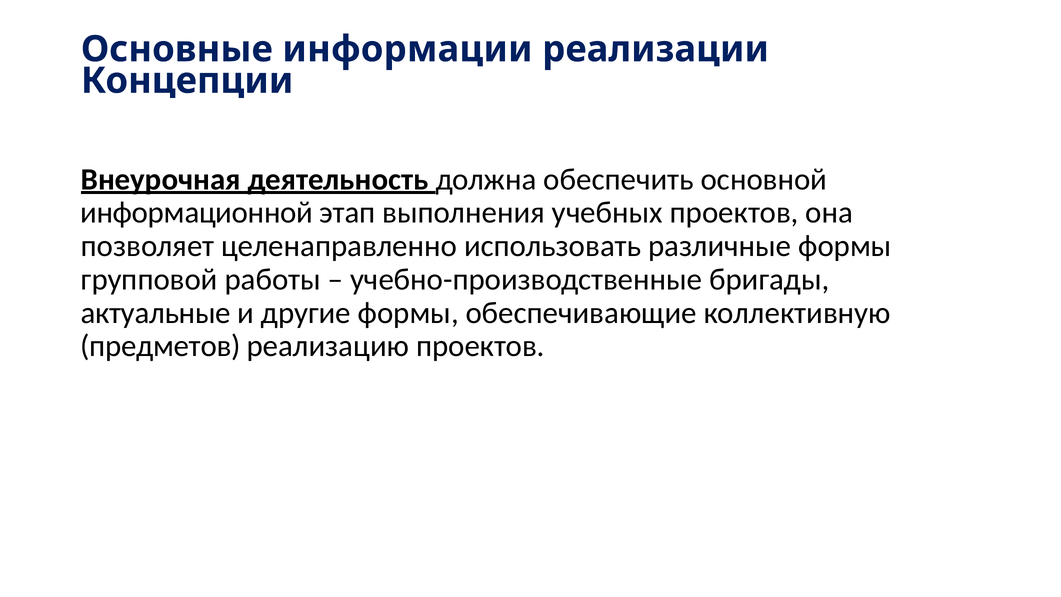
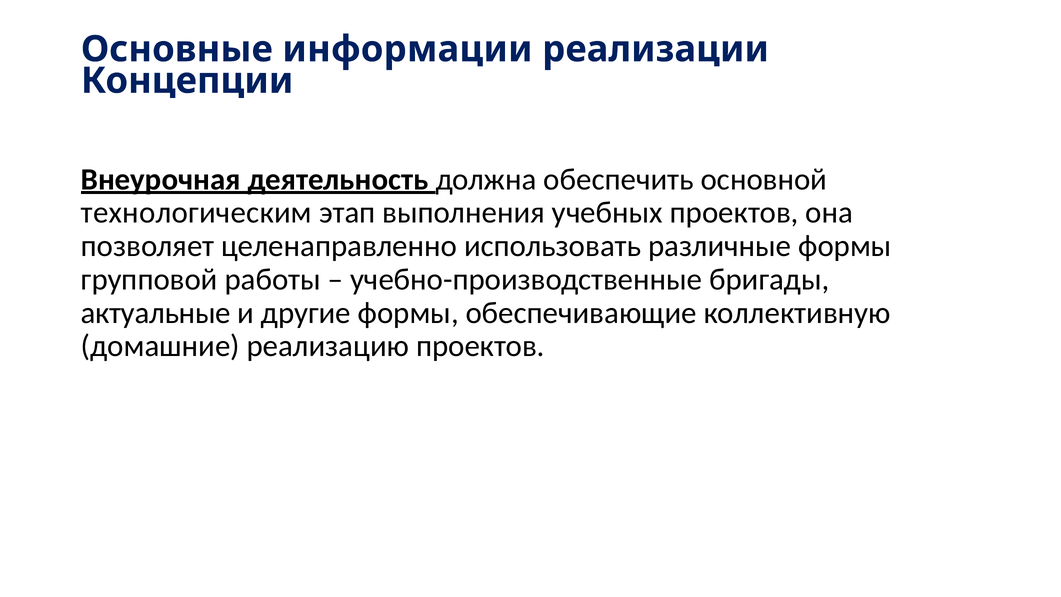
информационной: информационной -> технологическим (196, 213)
предметов: предметов -> домашние (160, 346)
